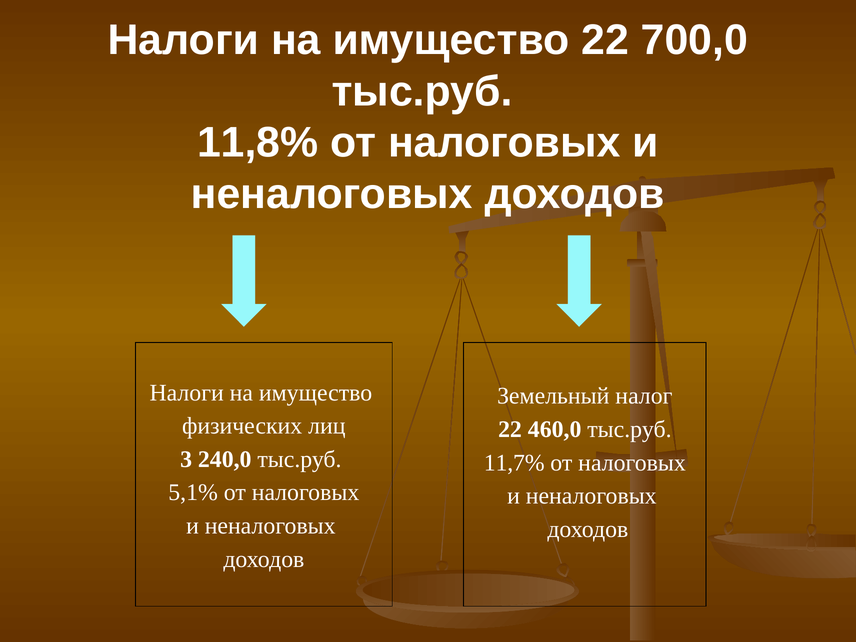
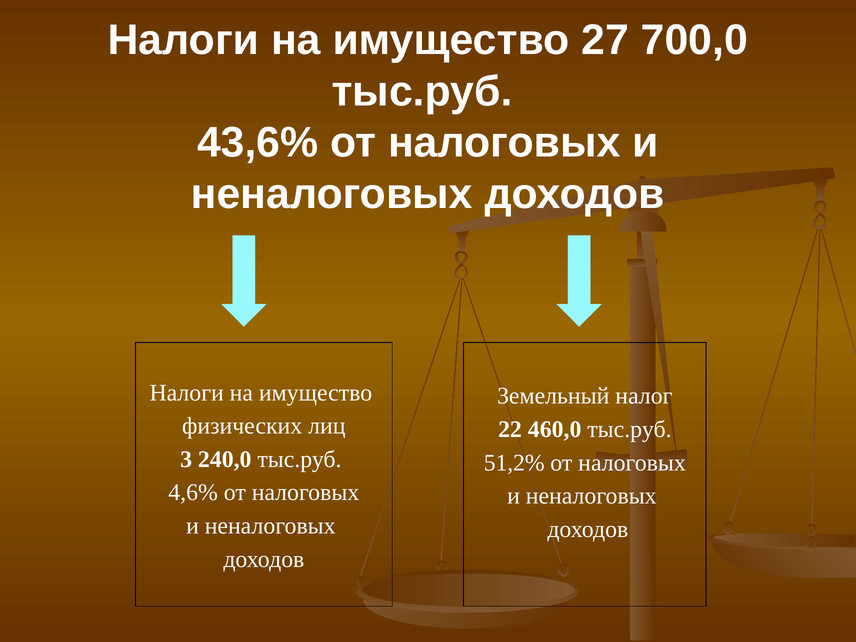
имущество 22: 22 -> 27 (605, 40)
11,8%: 11,8% -> 43,6% (258, 143)
11,7%: 11,7% -> 51,2% (514, 463)
5,1%: 5,1% -> 4,6% (193, 493)
